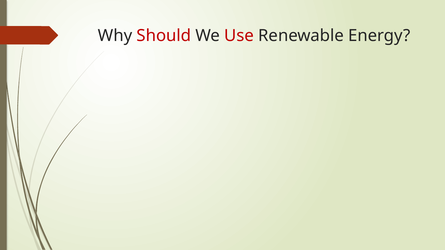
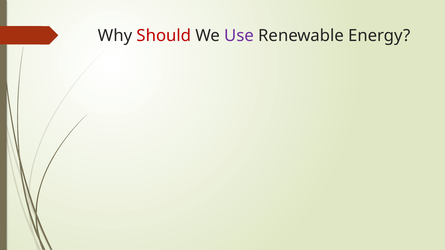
Use colour: red -> purple (239, 36)
